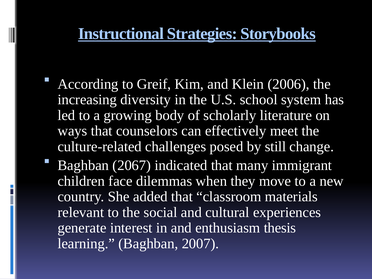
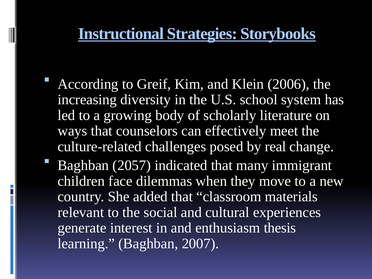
still: still -> real (276, 147)
2067: 2067 -> 2057 (132, 165)
